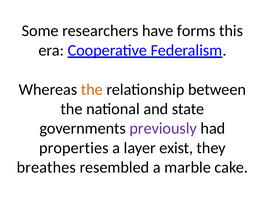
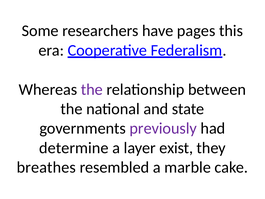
forms: forms -> pages (196, 31)
the colour: orange -> purple (92, 89)
properties: properties -> determine (74, 148)
